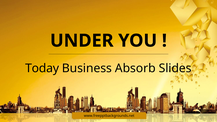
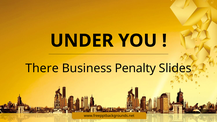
Today: Today -> There (42, 68)
Absorb: Absorb -> Penalty (135, 68)
